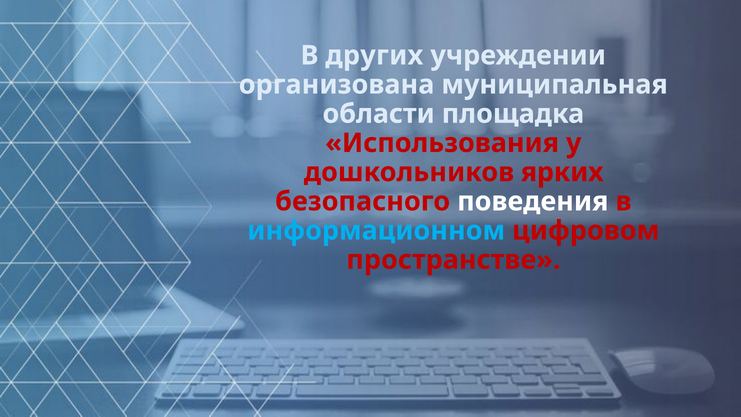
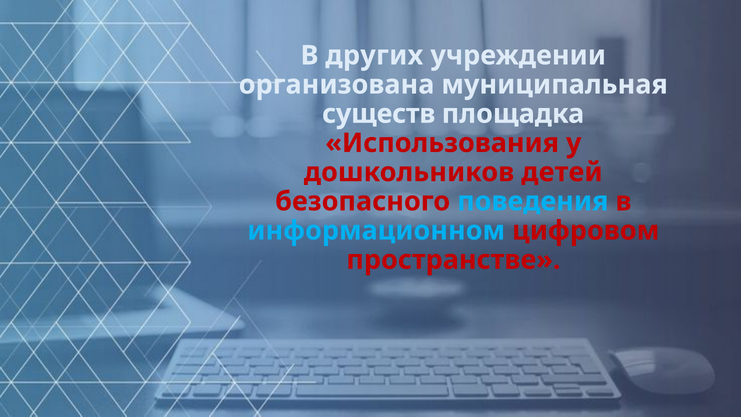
области: области -> существ (379, 114)
ярких: ярких -> детей (562, 172)
поведения colour: white -> light blue (533, 201)
